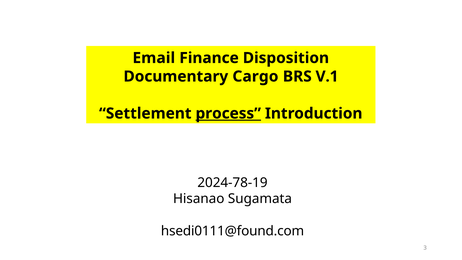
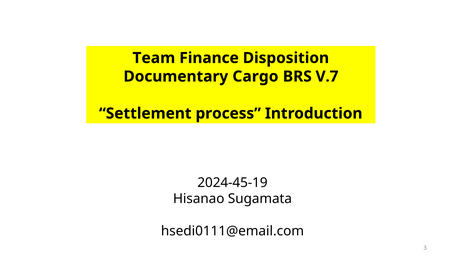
Email: Email -> Team (154, 58)
V.1: V.1 -> V.7 (327, 76)
process underline: present -> none (228, 113)
2024-78-19: 2024-78-19 -> 2024-45-19 (232, 183)
hsedi0111@found.com: hsedi0111@found.com -> hsedi0111@email.com (232, 231)
